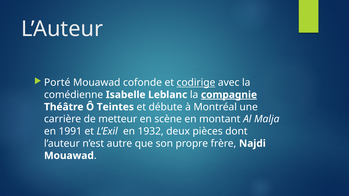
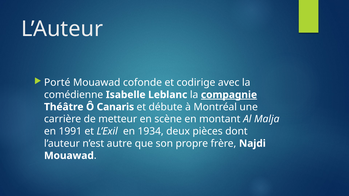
codirige underline: present -> none (196, 83)
Teintes: Teintes -> Canaris (115, 107)
1932: 1932 -> 1934 (151, 131)
